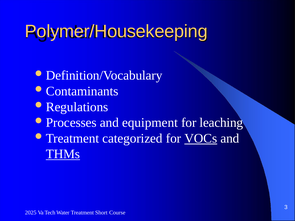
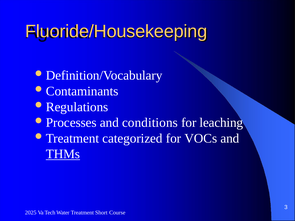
Polymer/Housekeeping: Polymer/Housekeeping -> Fluoride/Housekeeping (116, 31)
equipment: equipment -> conditions (150, 123)
VOCs underline: present -> none (201, 139)
